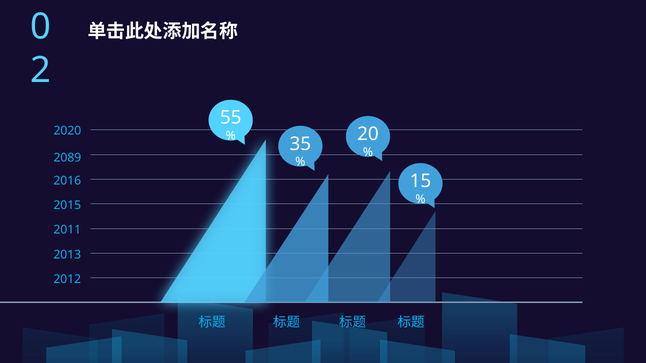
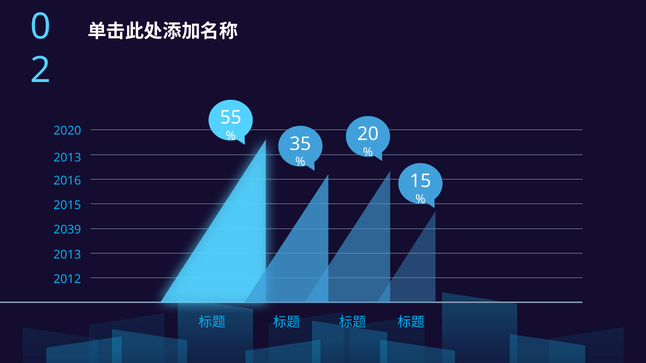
2089: 2089 -> 2013 (67, 158)
2011: 2011 -> 2039 (67, 230)
